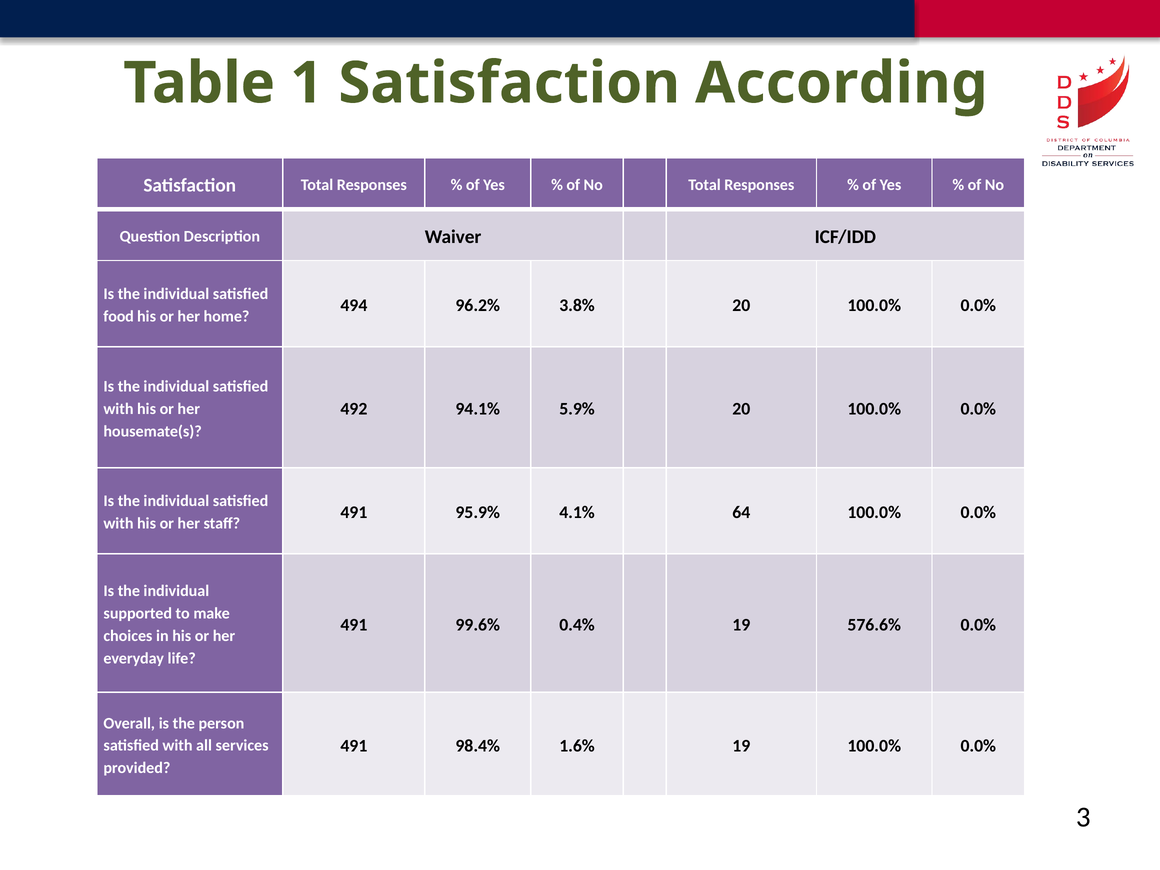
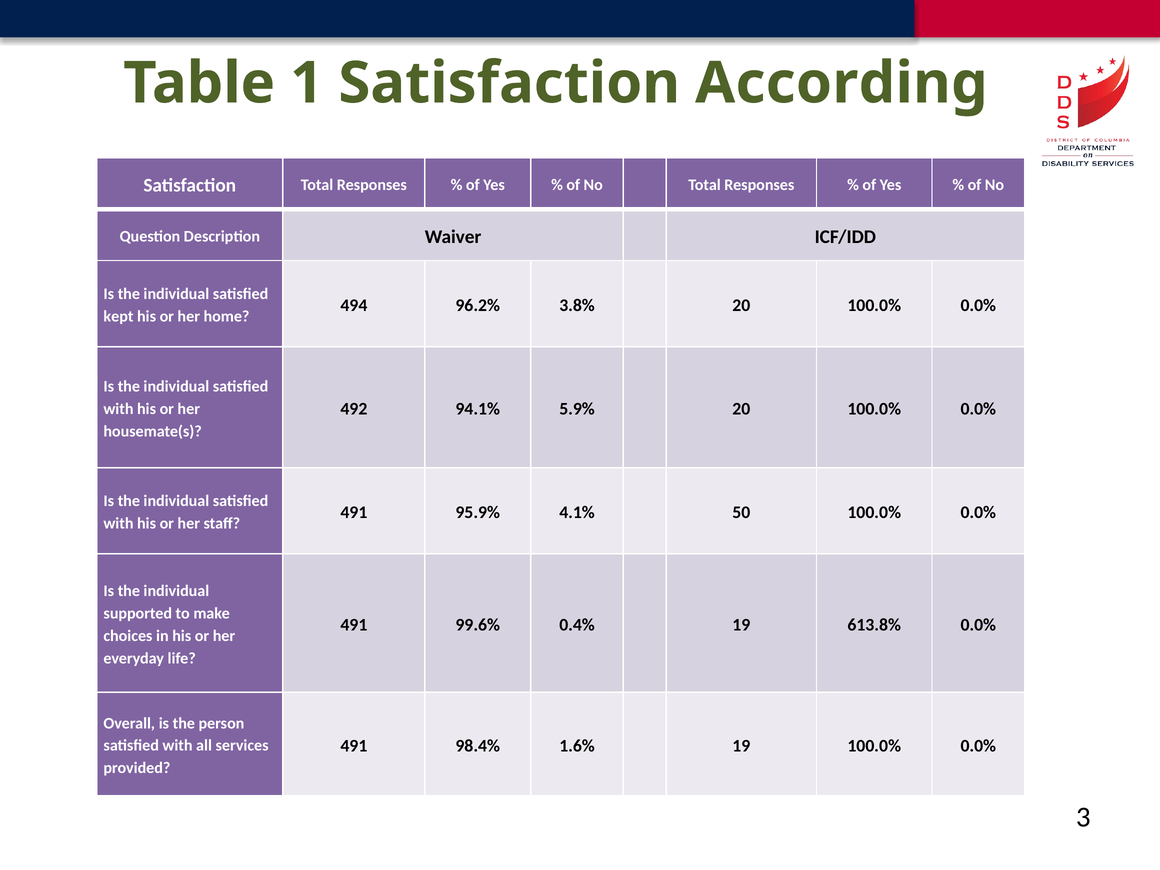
food: food -> kept (119, 316)
64: 64 -> 50 (741, 513)
576.6%: 576.6% -> 613.8% (874, 625)
